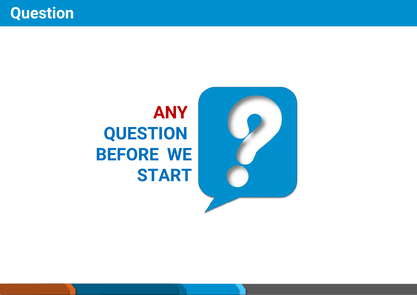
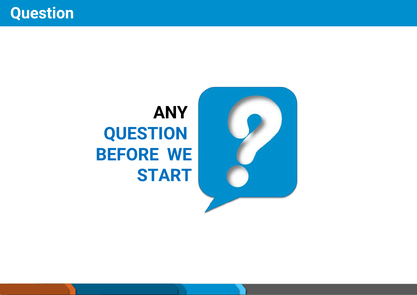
ANY colour: red -> black (170, 113)
